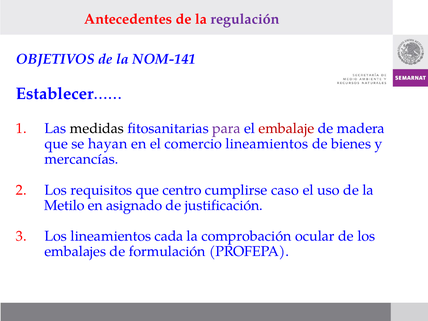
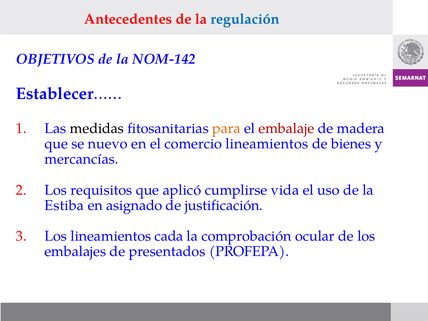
regulación colour: purple -> blue (245, 19)
NOM-141: NOM-141 -> NOM-142 (164, 59)
para colour: purple -> orange (226, 128)
hayan: hayan -> nuevo (108, 144)
centro: centro -> aplicó (182, 190)
caso: caso -> vida (285, 190)
Metilo: Metilo -> Estiba (64, 205)
formulación: formulación -> presentados (167, 252)
